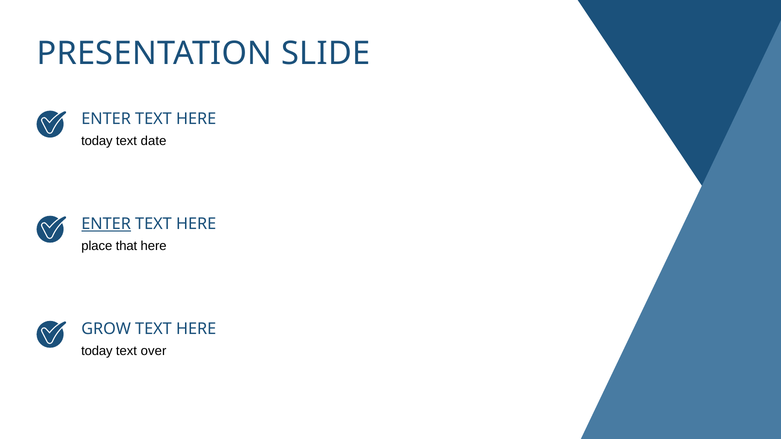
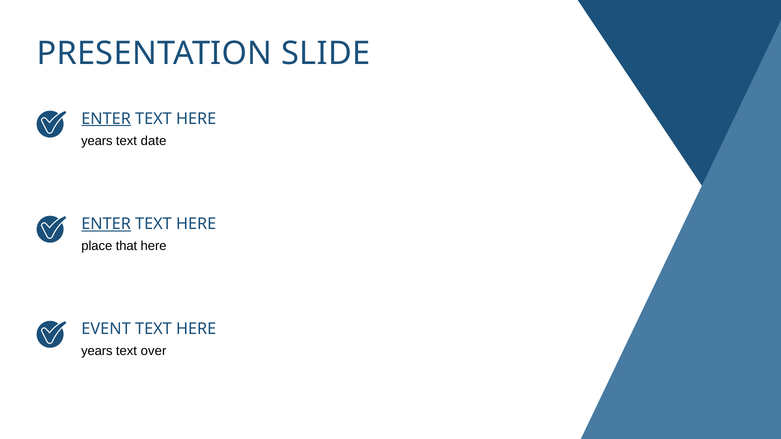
ENTER underline: none -> present (106, 119)
today: today -> years (97, 141)
GROW: GROW -> EVENT (106, 329)
today: today -> years (97, 351)
